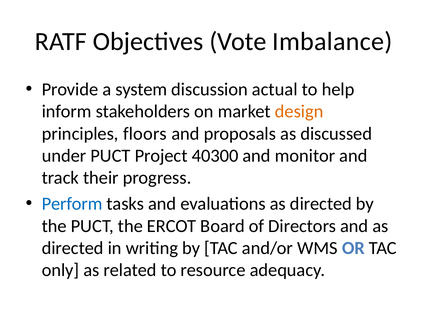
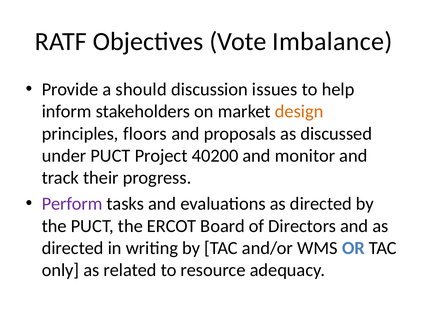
system: system -> should (141, 89)
actual: actual -> issues (275, 89)
40300: 40300 -> 40200 (215, 156)
Perform colour: blue -> purple (72, 204)
